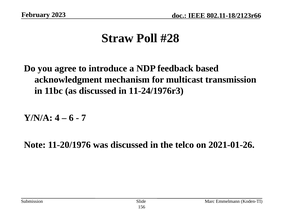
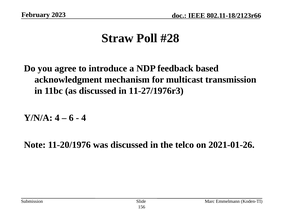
11-24/1976r3: 11-24/1976r3 -> 11-27/1976r3 (156, 91)
7: 7 -> 4 (84, 118)
